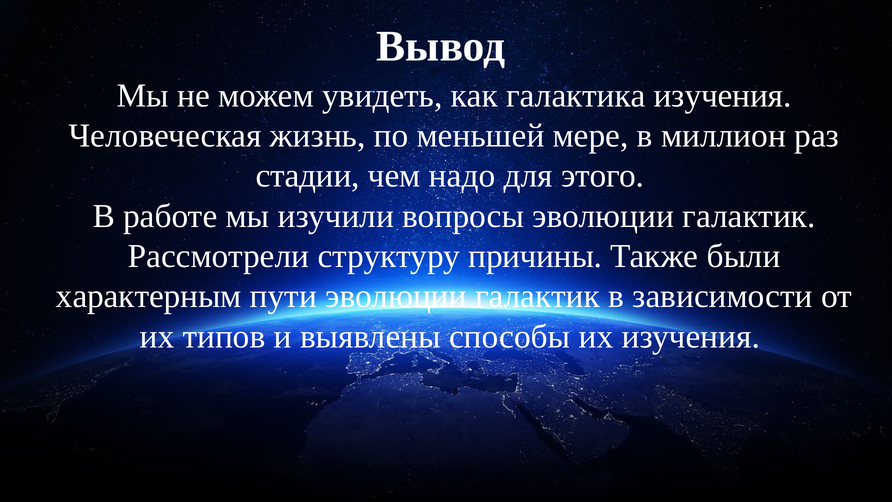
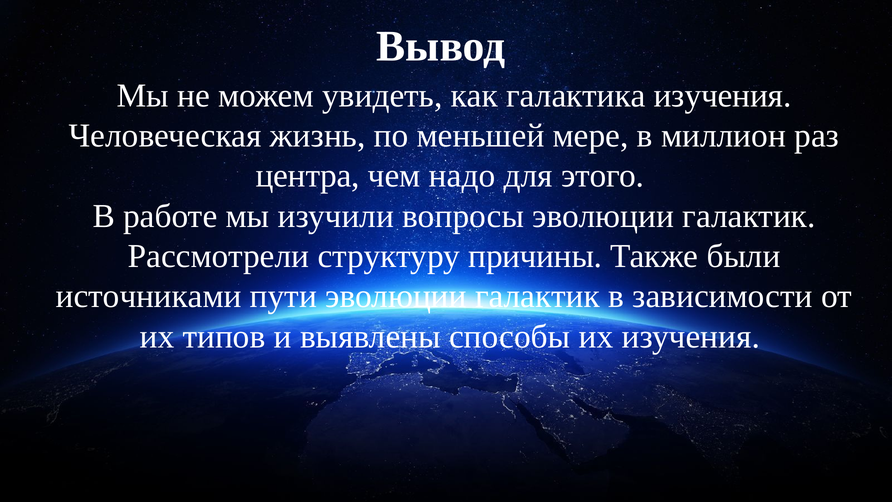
стадии: стадии -> центра (308, 176)
характерным: характерным -> источниками (149, 296)
